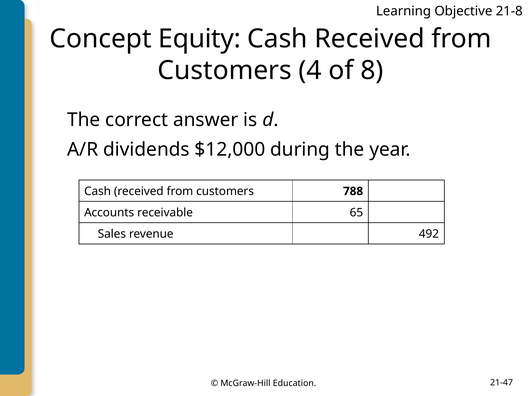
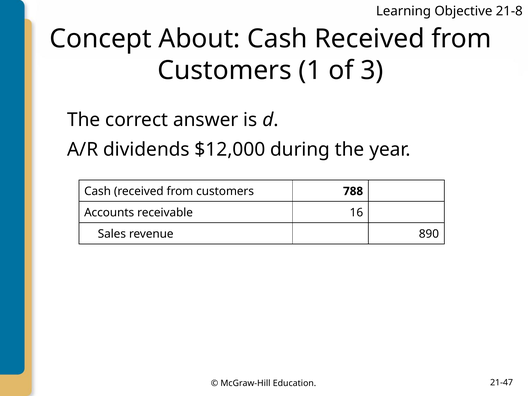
Equity: Equity -> About (199, 39)
4: 4 -> 1 (310, 70)
8: 8 -> 3 (372, 70)
65: 65 -> 16 (356, 213)
492: 492 -> 890 (429, 234)
